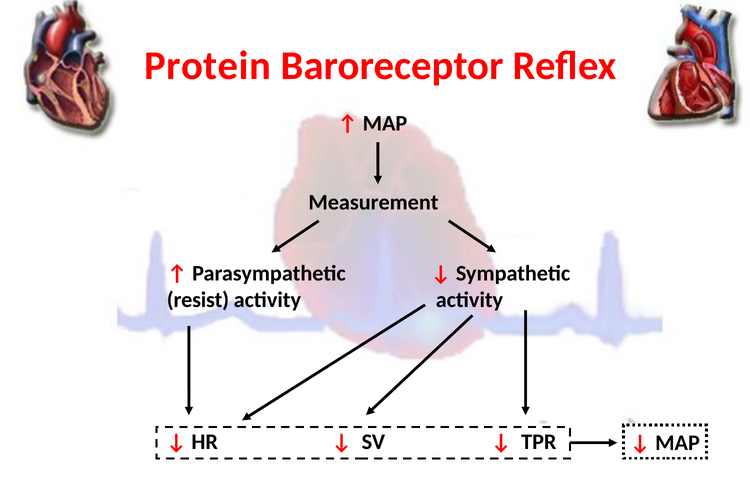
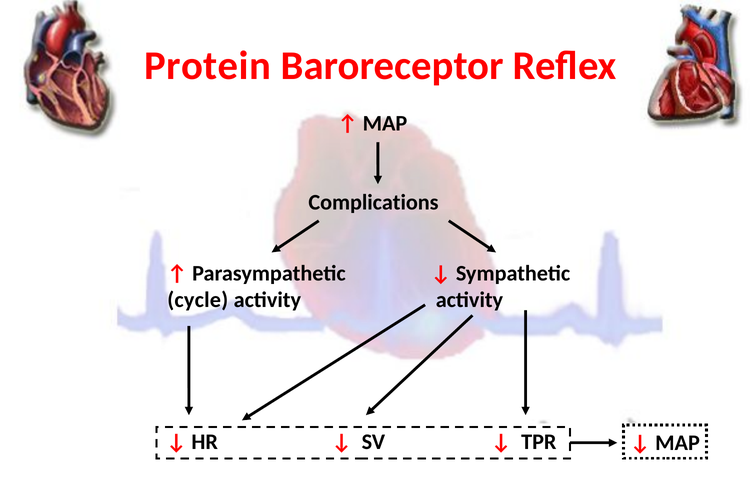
Measurement: Measurement -> Complications (373, 202)
resist: resist -> cycle (198, 300)
